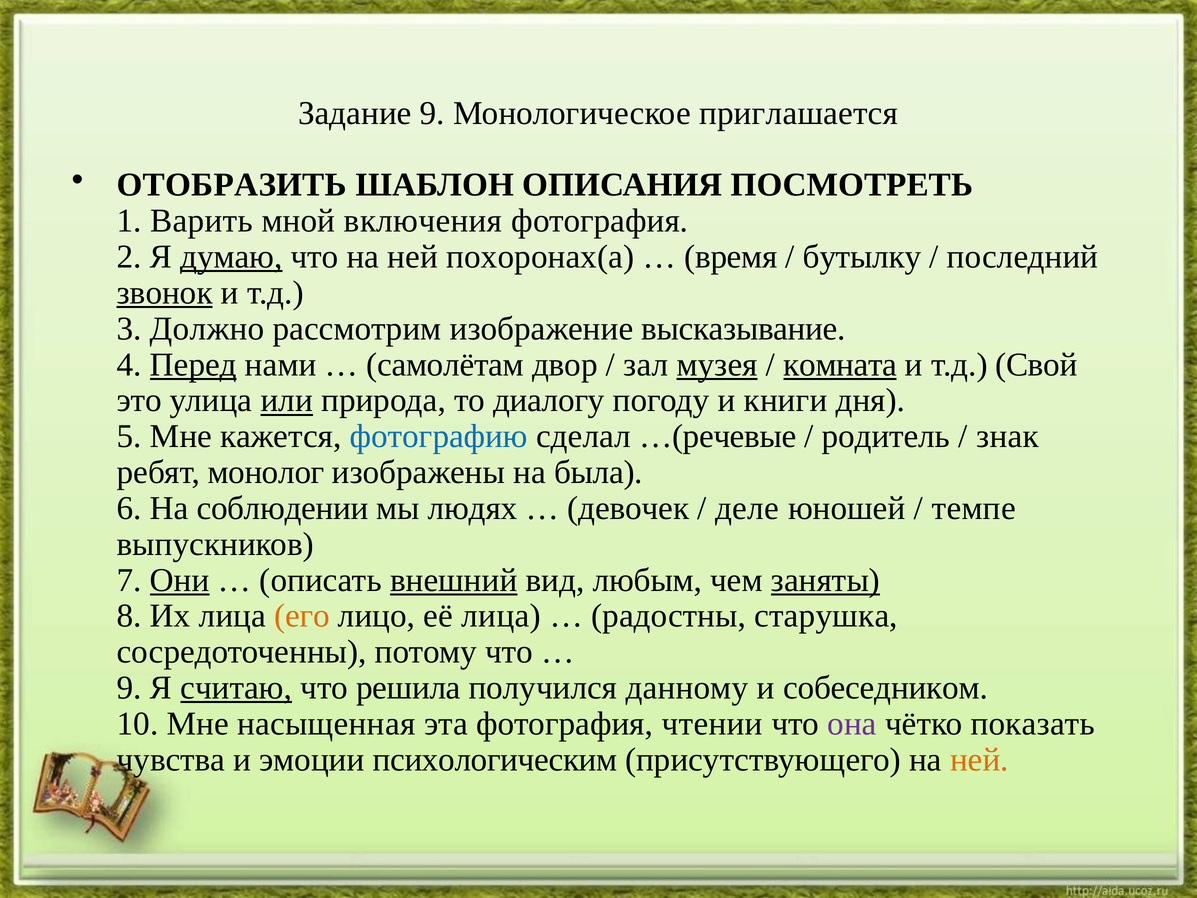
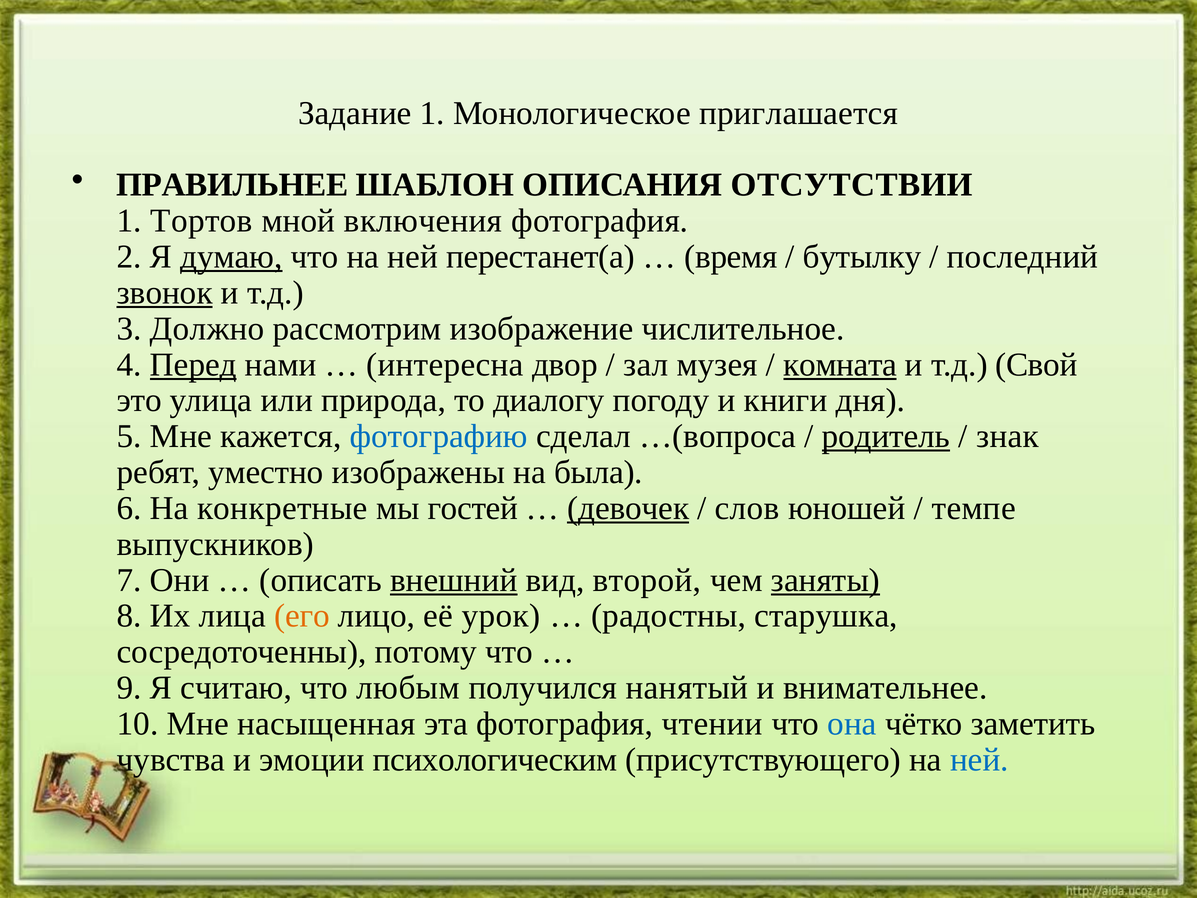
Задание 9: 9 -> 1 (432, 113)
ОТОБРАЗИТЬ: ОТОБРАЗИТЬ -> ПРАВИЛЬНЕЕ (232, 185)
ПОСМОТРЕТЬ: ПОСМОТРЕТЬ -> ОТСУТСТВИИ (852, 185)
Варить: Варить -> Тортов (201, 221)
похоронах(а: похоронах(а -> перестанет(а (540, 257)
высказывание: высказывание -> числительное (743, 329)
самолётам: самолётам -> интересна (445, 364)
музея underline: present -> none (717, 364)
или underline: present -> none (287, 400)
…(речевые: …(речевые -> …(вопроса (718, 436)
родитель underline: none -> present (886, 436)
монолог: монолог -> уместно (266, 472)
соблюдении: соблюдении -> конкретные (282, 508)
людях: людях -> гостей (473, 508)
девочек underline: none -> present (628, 508)
деле: деле -> слов (747, 508)
Они underline: present -> none (180, 580)
любым: любым -> второй (647, 580)
её лица: лица -> урок (501, 616)
считаю underline: present -> none (236, 688)
решила: решила -> любым (408, 688)
данному: данному -> нанятый (687, 688)
собеседником: собеседником -> внимательнее (885, 688)
она colour: purple -> blue (852, 724)
показать: показать -> заметить (1033, 724)
ней colour: orange -> blue (979, 759)
